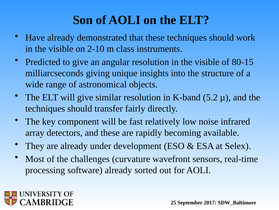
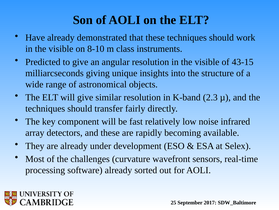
2-10: 2-10 -> 8-10 (96, 49)
80-15: 80-15 -> 43-15 (243, 62)
5.2: 5.2 -> 2.3 (210, 97)
